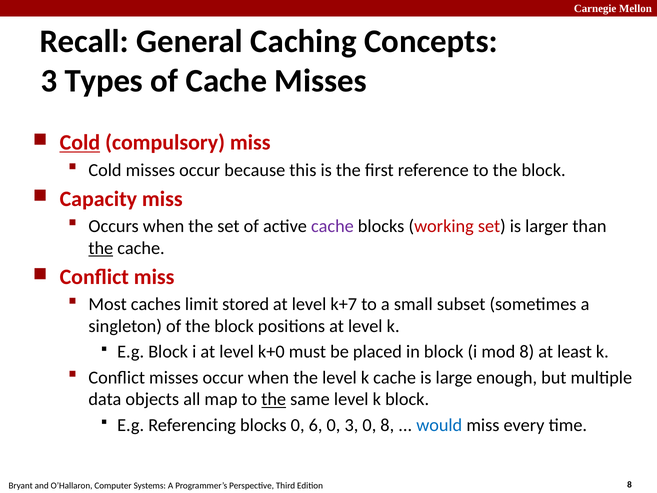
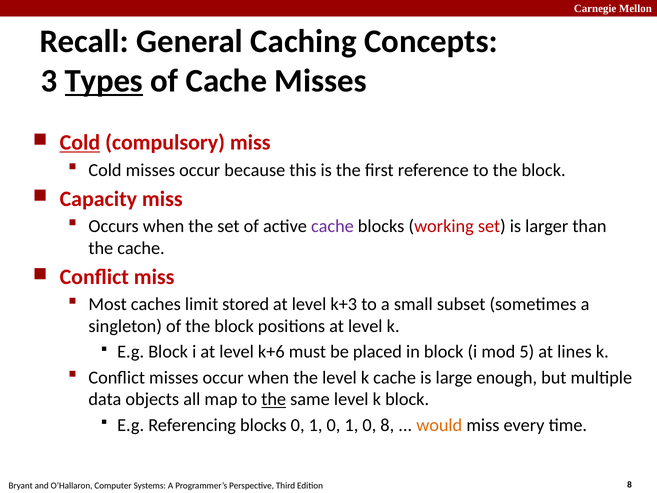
Types underline: none -> present (104, 81)
the underline: present -> none (101, 248)
k+7: k+7 -> k+3 (344, 304)
k+0: k+0 -> k+6 (271, 352)
mod 8: 8 -> 5 (527, 352)
least: least -> lines (574, 352)
blocks 0 6: 6 -> 1 (316, 425)
3: 3 -> 1 (351, 425)
would colour: blue -> orange (439, 425)
